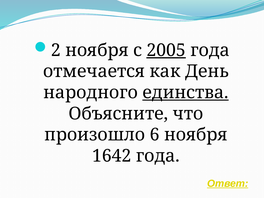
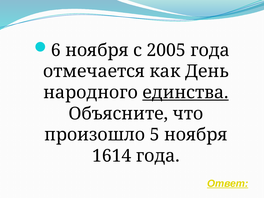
2: 2 -> 6 (56, 50)
2005 underline: present -> none (166, 50)
6: 6 -> 5 (155, 135)
1642: 1642 -> 1614 (112, 156)
